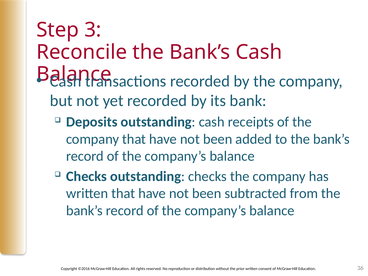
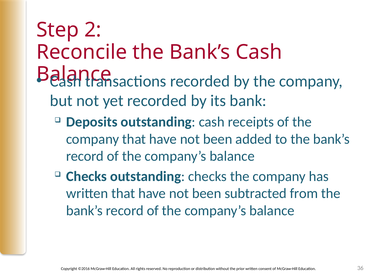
3: 3 -> 2 (93, 30)
